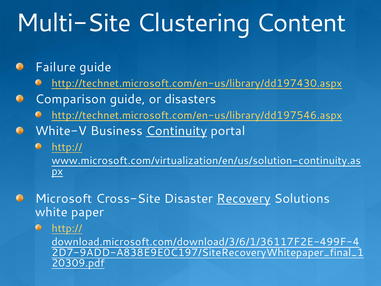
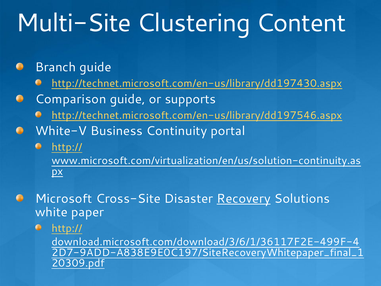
Failure: Failure -> Branch (56, 67)
disasters: disasters -> supports (190, 99)
Continuity underline: present -> none (177, 131)
